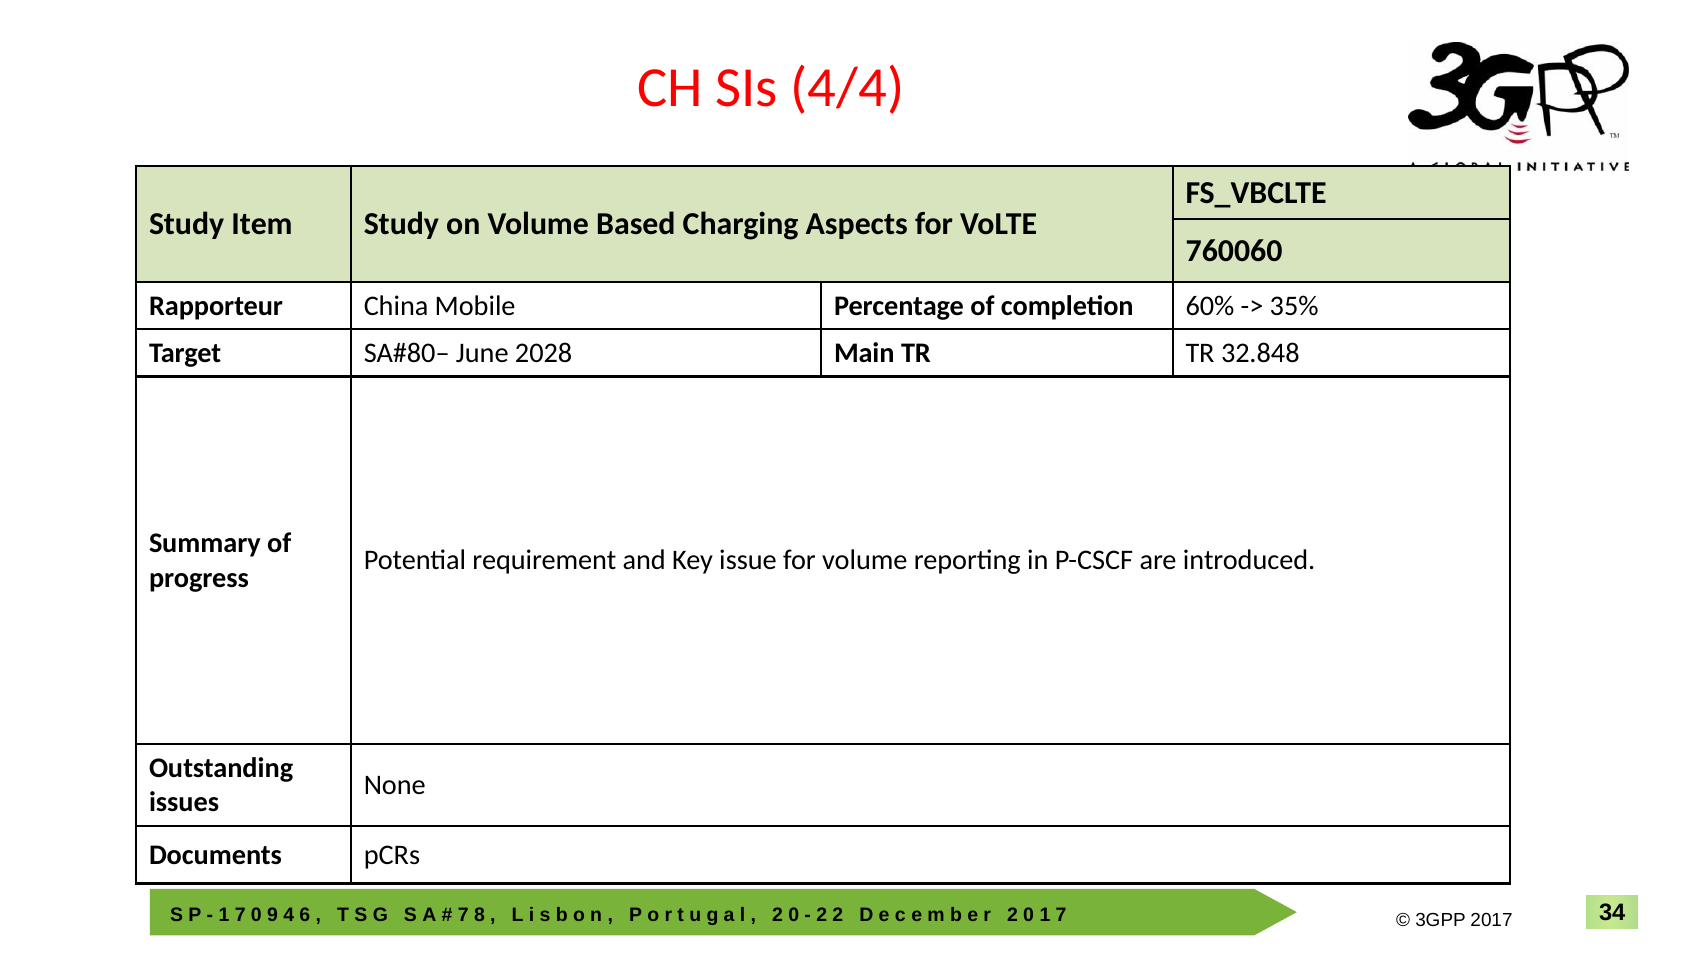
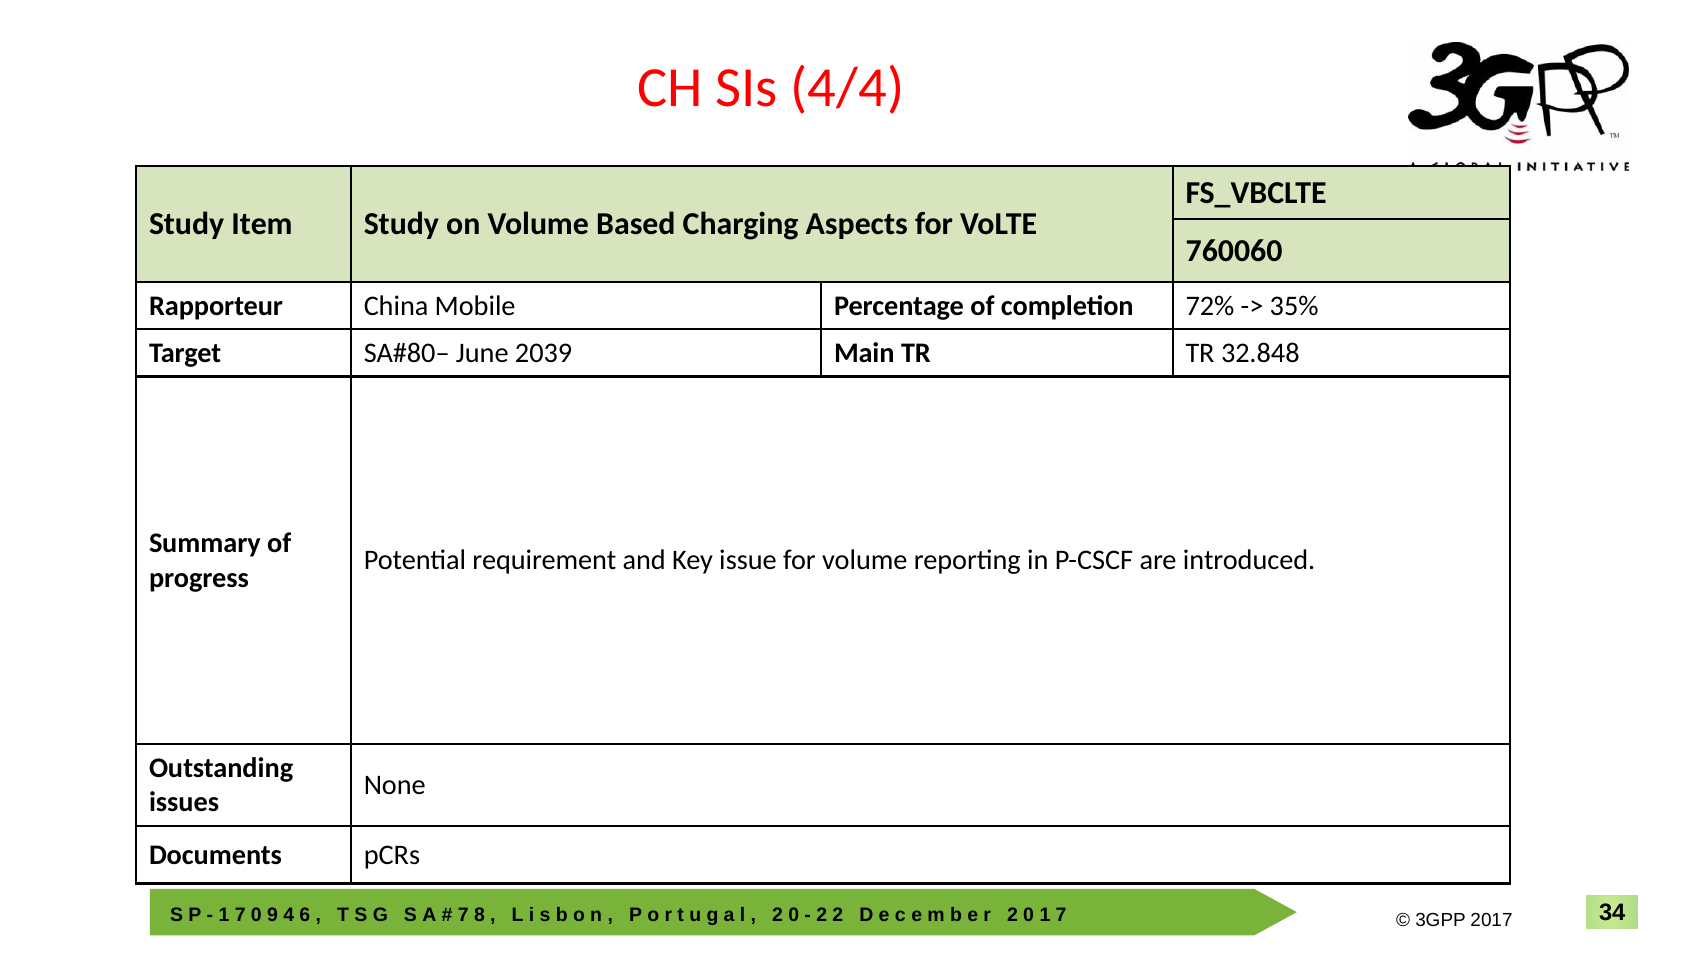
60%: 60% -> 72% (1210, 306)
2028: 2028 -> 2039 (544, 353)
